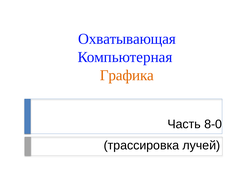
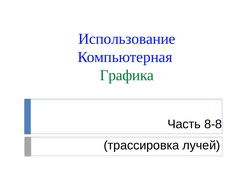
Охватывающая: Охватывающая -> Использование (127, 39)
Графика colour: orange -> green (127, 75)
8-0: 8-0 -> 8-8 (213, 124)
